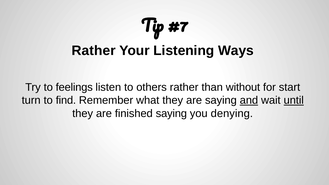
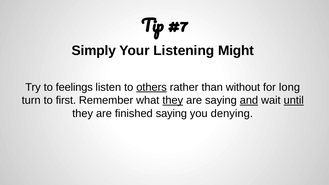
Rather: Rather -> Simply (94, 51)
Ways: Ways -> Might (236, 51)
others underline: none -> present (152, 87)
start: start -> long (289, 87)
find: find -> first (66, 100)
they underline: none -> present (173, 100)
